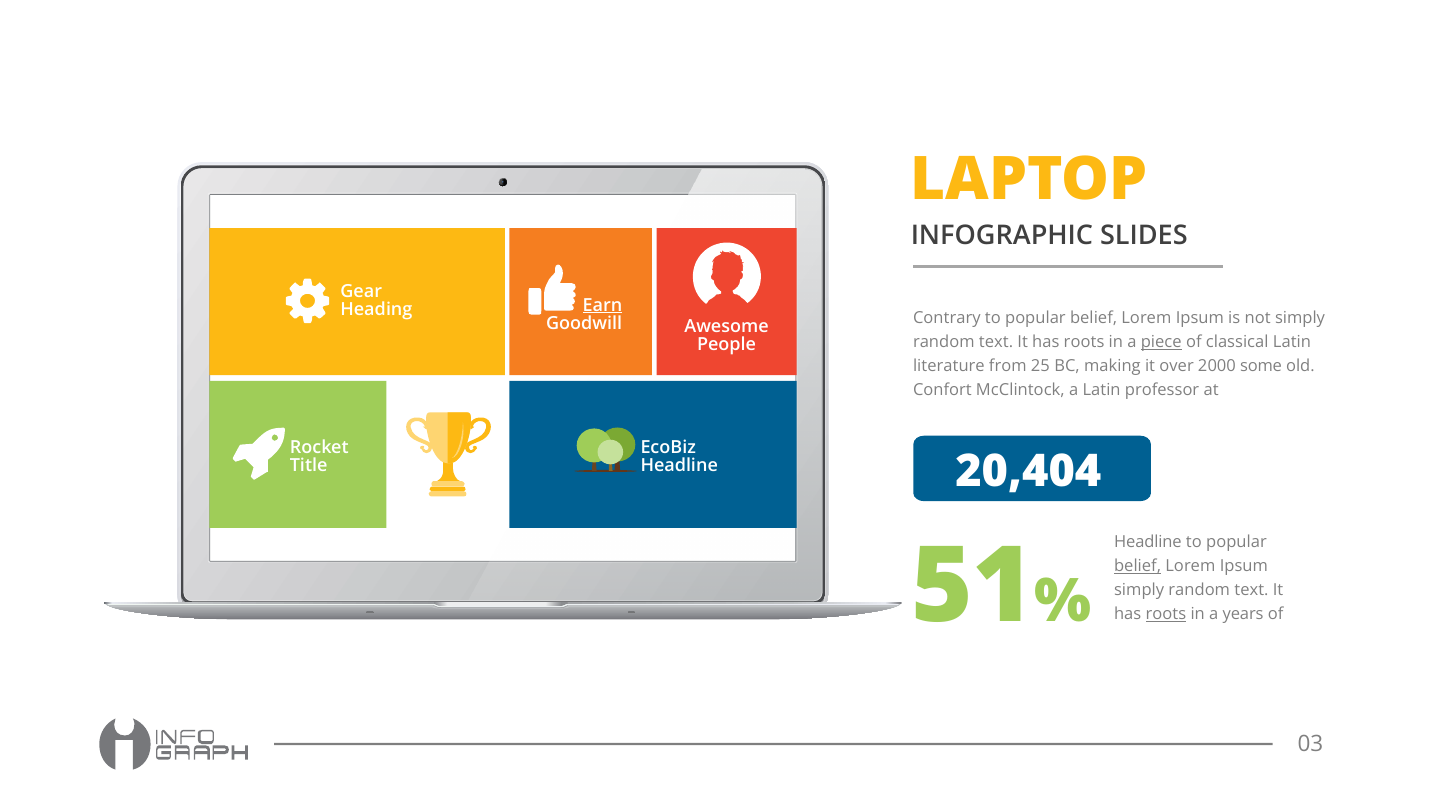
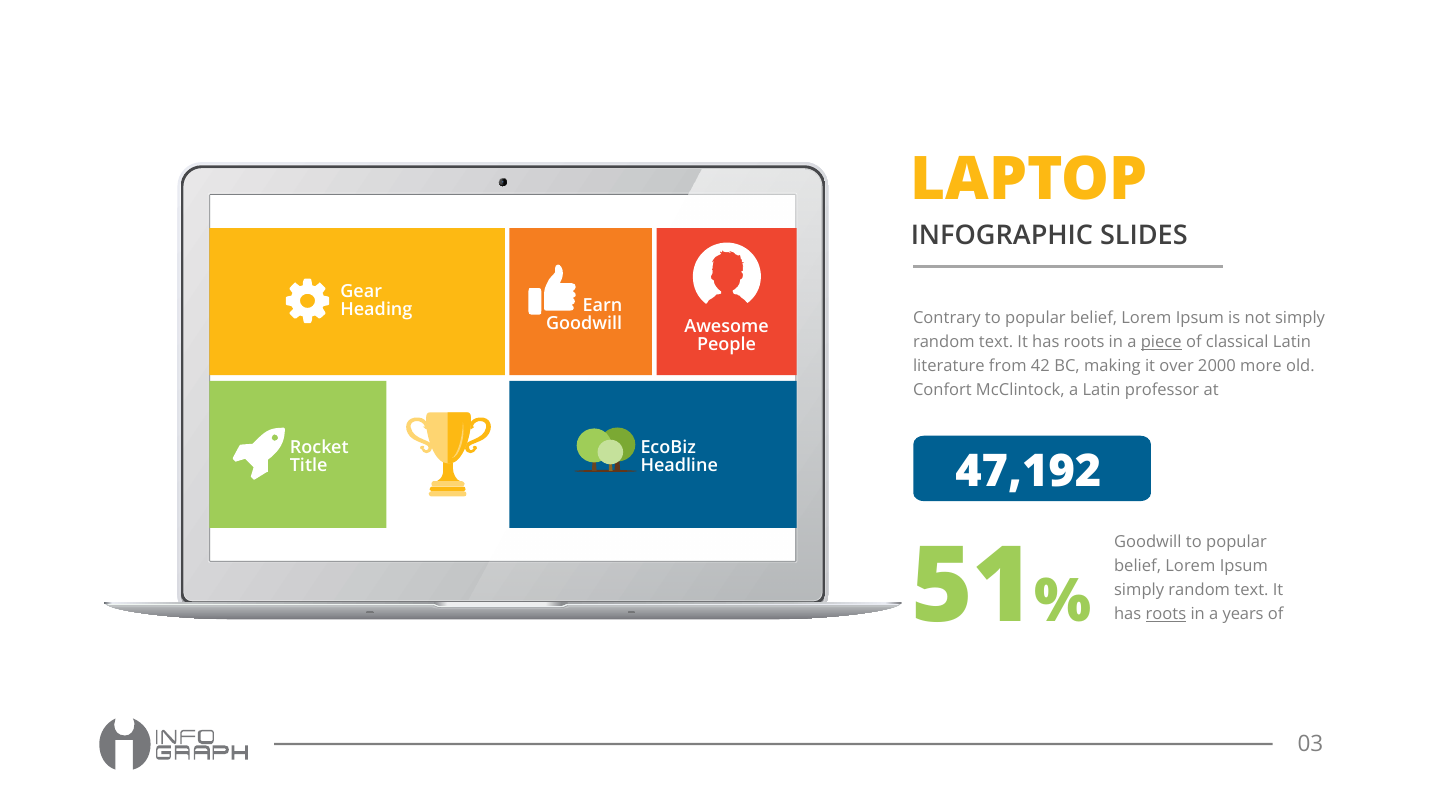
Earn underline: present -> none (602, 305)
25: 25 -> 42 (1040, 366)
some: some -> more (1261, 366)
20,404: 20,404 -> 47,192 (1028, 471)
Headline: Headline -> Goodwill (1148, 542)
belief underline: present -> none (1138, 566)
